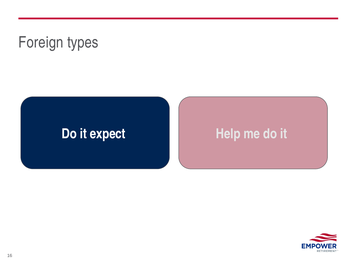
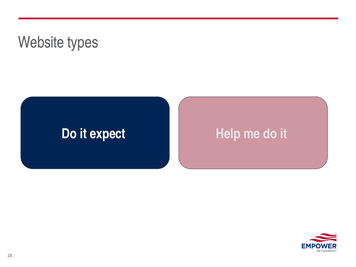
Foreign: Foreign -> Website (41, 42)
